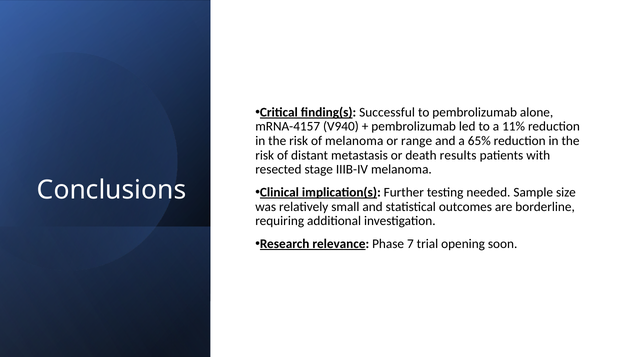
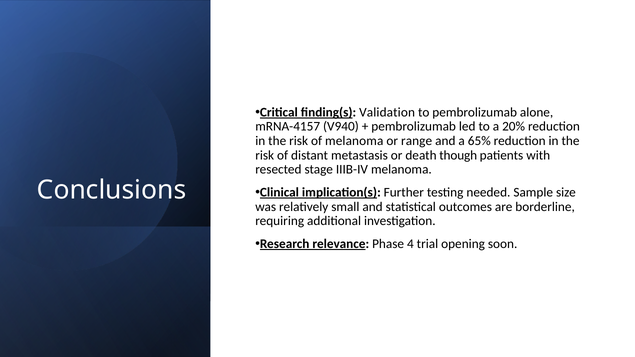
Successful: Successful -> Validation (387, 112)
11%: 11% -> 20% (514, 127)
results: results -> though (458, 155)
7: 7 -> 4 (410, 244)
